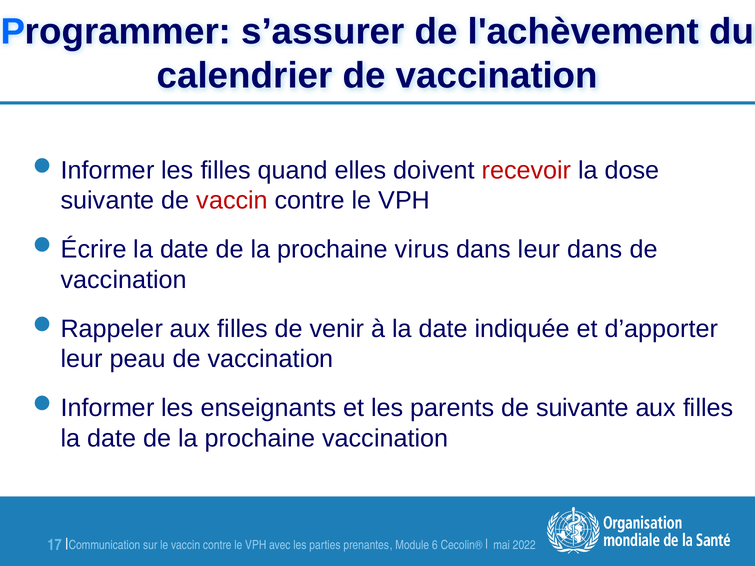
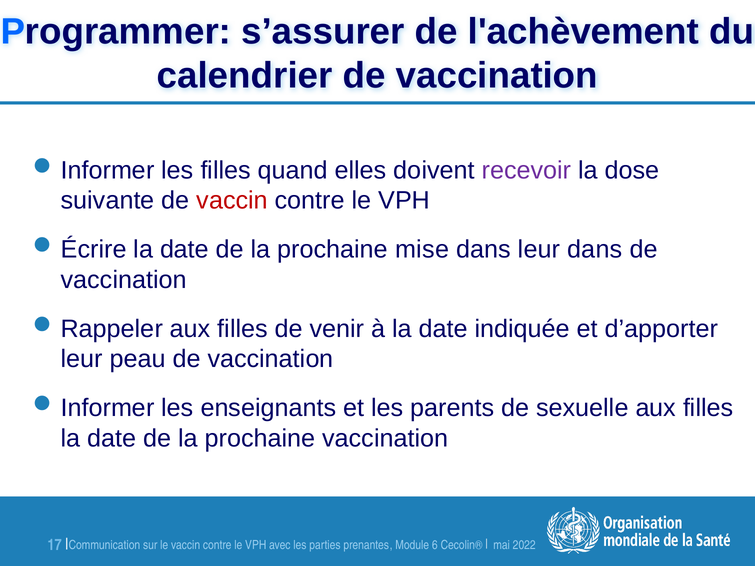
recevoir colour: red -> purple (526, 170)
virus: virus -> mise (422, 250)
de suivante: suivante -> sexuelle (582, 408)
